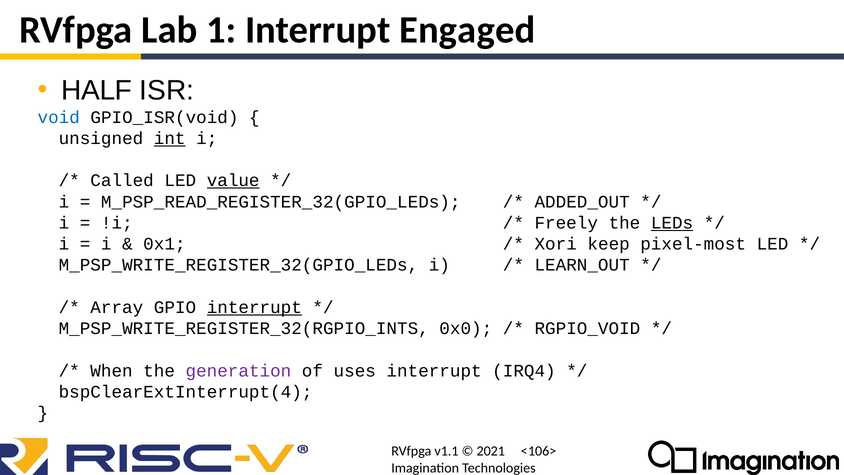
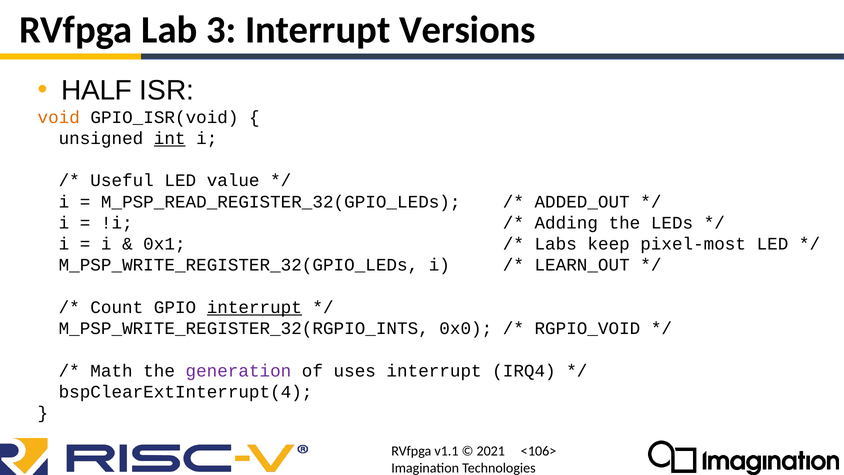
1: 1 -> 3 (221, 30)
Engaged: Engaged -> Versions (467, 30)
void colour: blue -> orange (59, 117)
Called: Called -> Useful (122, 181)
value underline: present -> none (233, 181)
Freely: Freely -> Adding (566, 223)
LEDs underline: present -> none (672, 223)
Xori: Xori -> Labs (556, 244)
Array: Array -> Count (117, 307)
When: When -> Math (112, 371)
